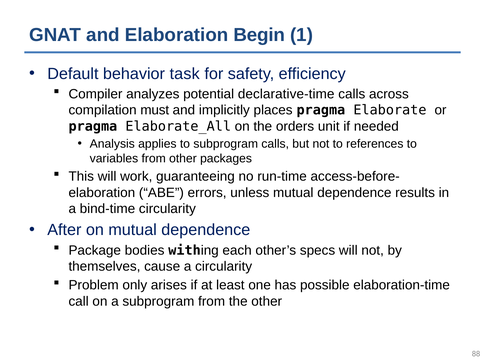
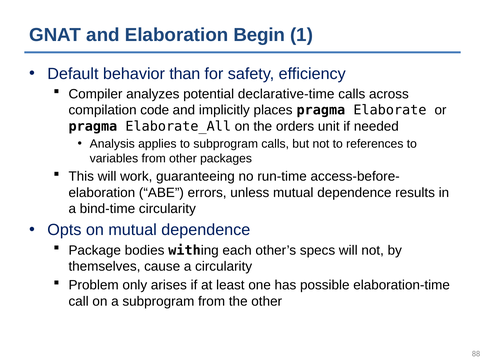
task: task -> than (185, 74)
must: must -> code (155, 110)
After: After -> Opts (64, 230)
